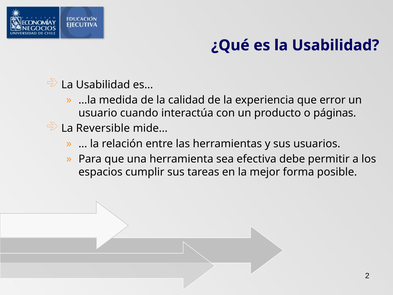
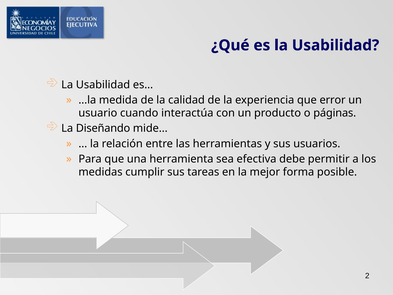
Reversible: Reversible -> Diseñando (103, 128)
espacios: espacios -> medidas (100, 172)
